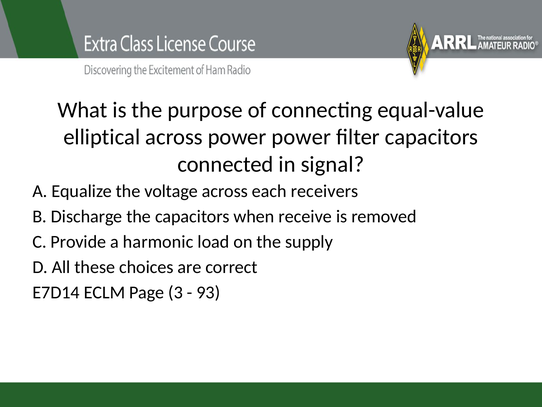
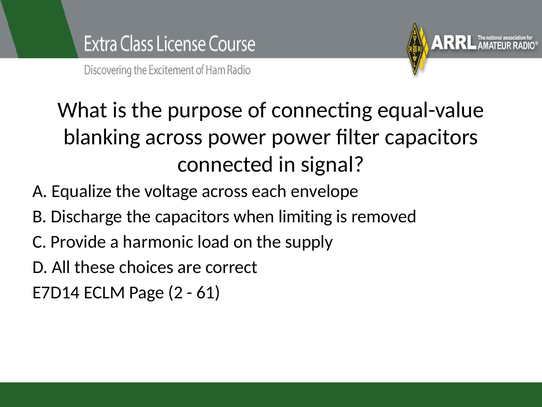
elliptical: elliptical -> blanking (102, 137)
receivers: receivers -> envelope (325, 191)
receive: receive -> limiting (305, 216)
3: 3 -> 2 (176, 292)
93: 93 -> 61 (208, 292)
